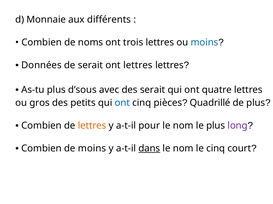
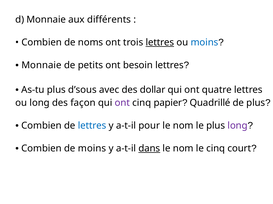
lettres underline: none -> present (160, 42)
Données: Données -> Monnaie (41, 65)
de serait: serait -> petits (90, 65)
ont lettres: lettres -> besoin (138, 65)
des serait: serait -> dollar (153, 90)
ou gros: gros -> long (40, 103)
petits: petits -> façon (83, 103)
ont colour: blue -> purple (122, 103)
pièces: pièces -> papier (168, 103)
lettres colour: orange -> blue (92, 126)
